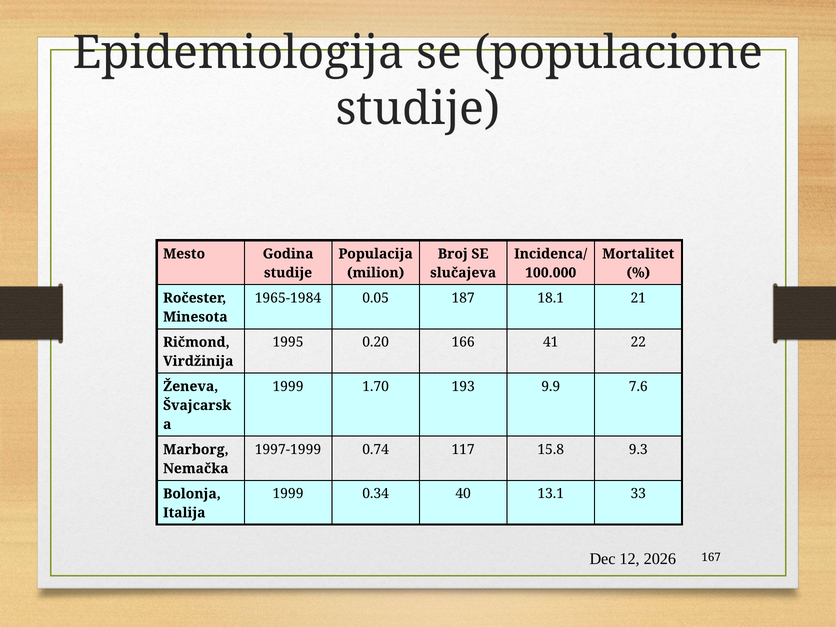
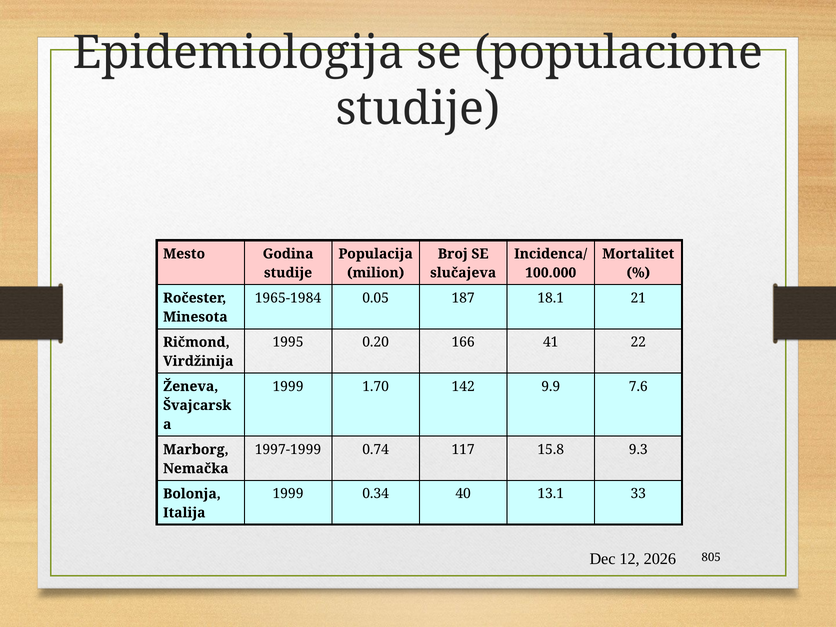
193: 193 -> 142 (463, 386)
167: 167 -> 805 (711, 558)
